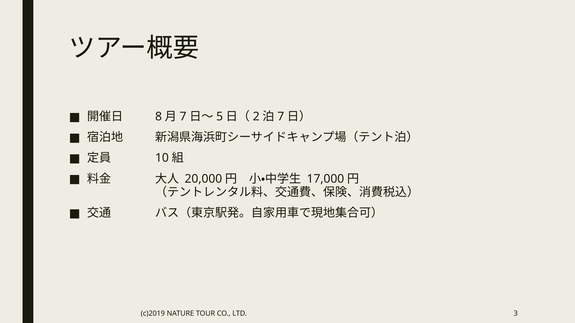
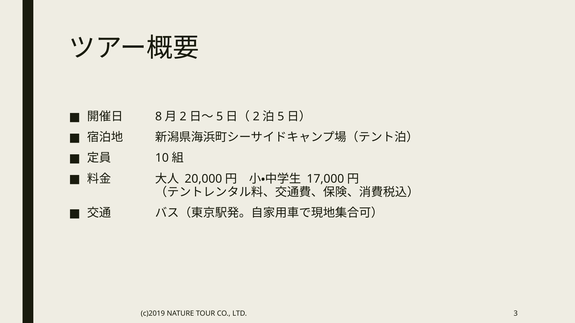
7: 7 -> 2 (183, 117)
7: 7 -> 5 (281, 117)
